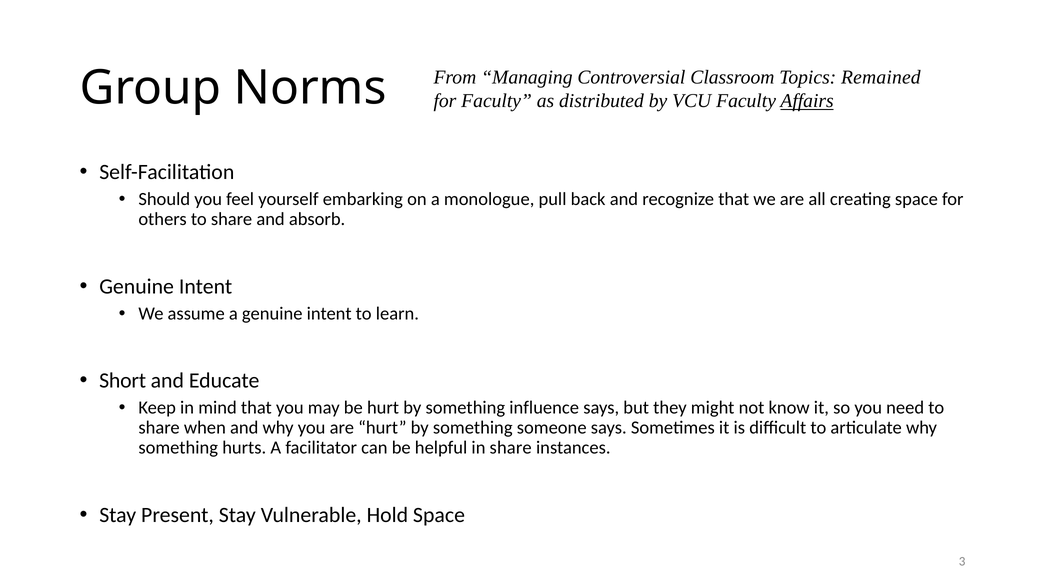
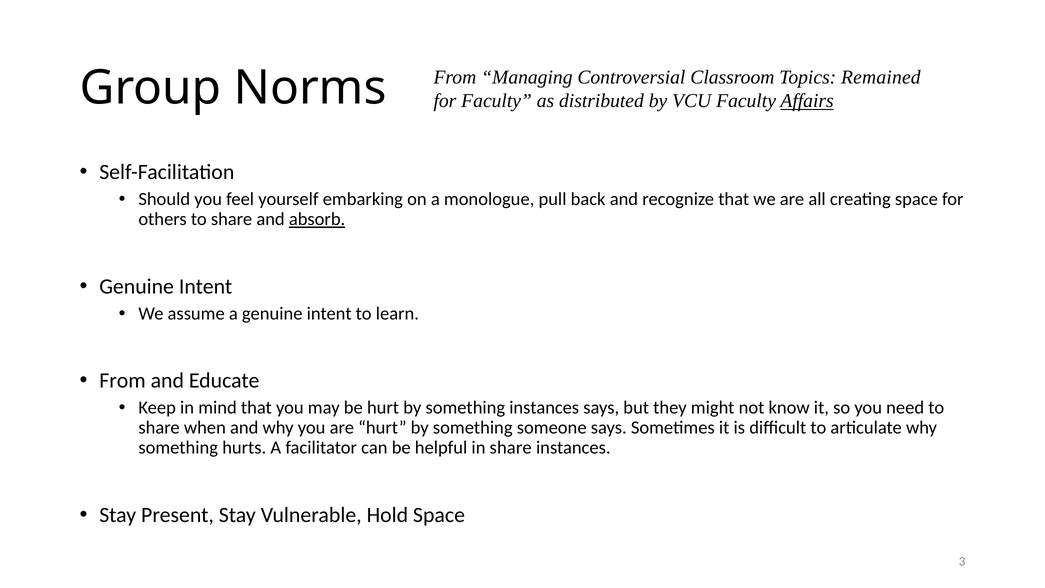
absorb underline: none -> present (317, 219)
Short: Short -> From (122, 380)
something influence: influence -> instances (544, 408)
